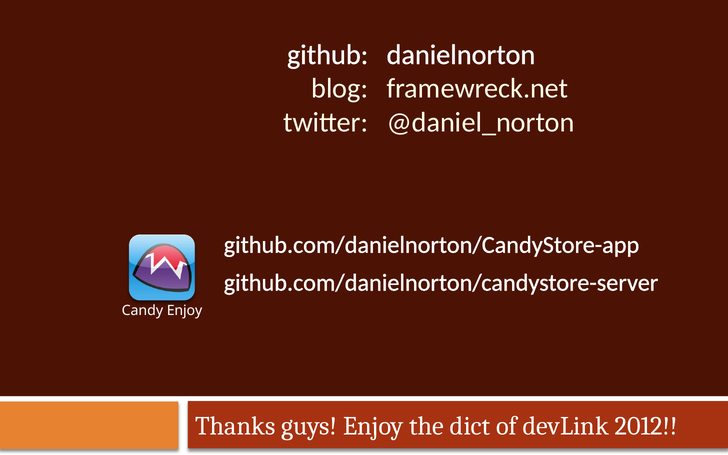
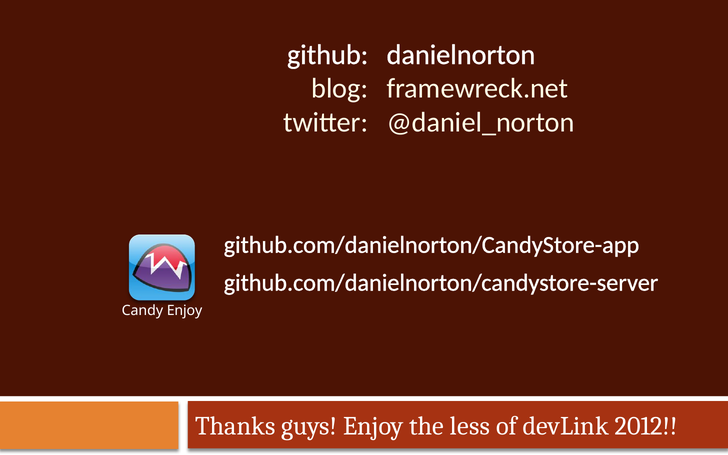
dict: dict -> less (470, 426)
